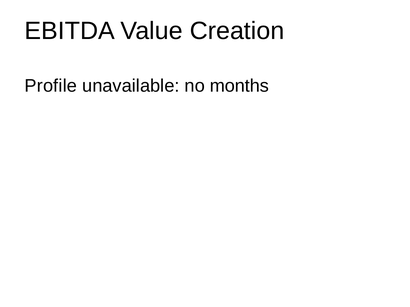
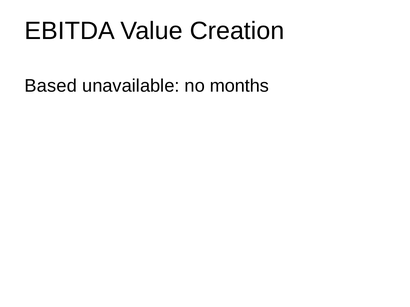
Profile: Profile -> Based (51, 86)
